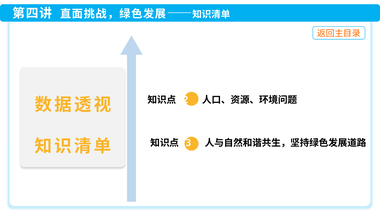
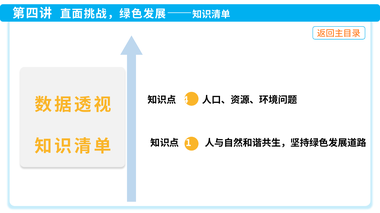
2: 2 -> 4 (186, 100)
3: 3 -> 1 (188, 143)
